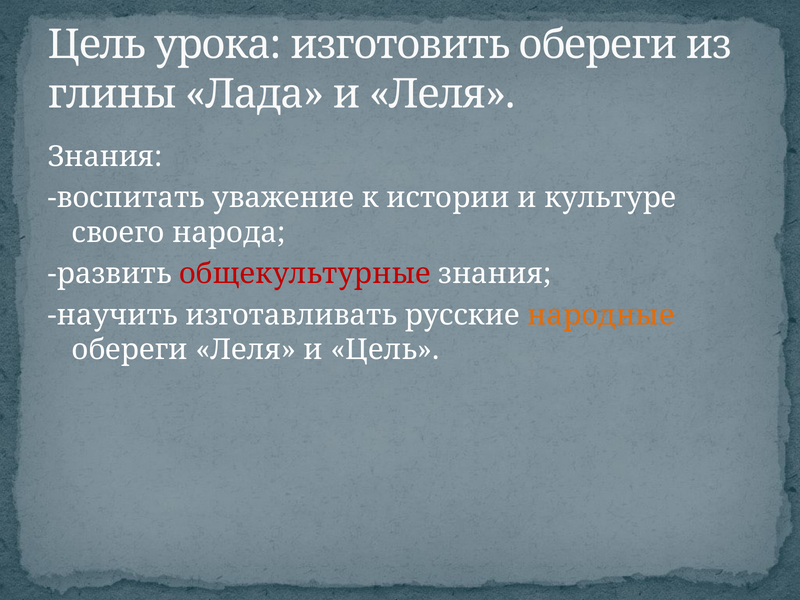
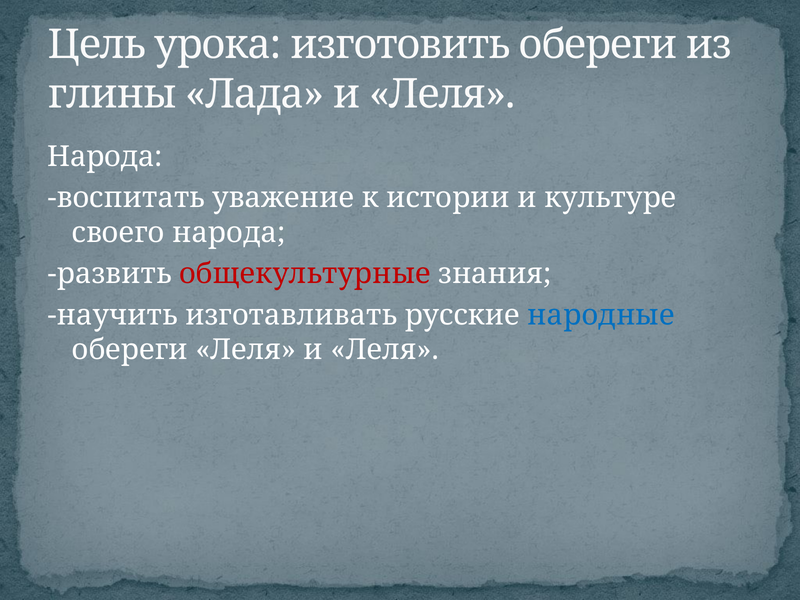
Знания: Знания -> Народа (105, 157)
народные colour: orange -> blue (601, 315)
Леля и Цель: Цель -> Леля (385, 350)
